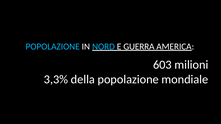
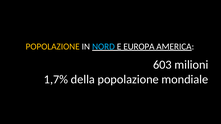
POPOLAZIONE colour: light blue -> yellow (53, 47)
GUERRA: GUERRA -> EUROPA (139, 47)
3,3%: 3,3% -> 1,7% (56, 80)
